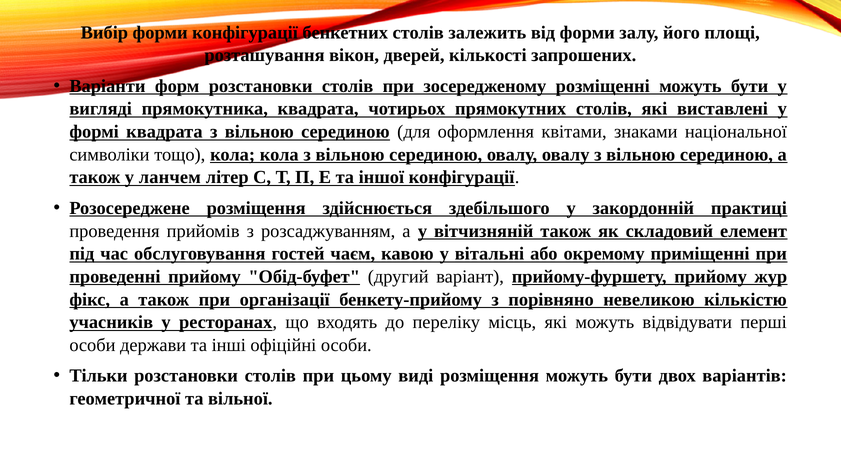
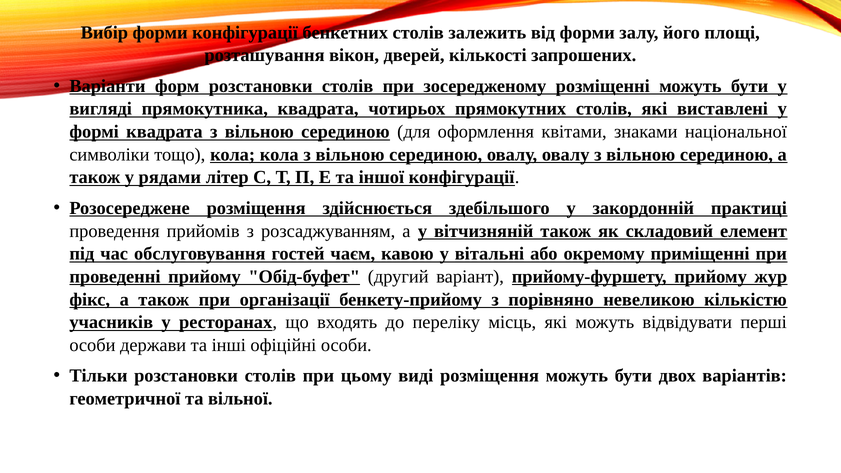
ланчем: ланчем -> рядами (170, 177)
